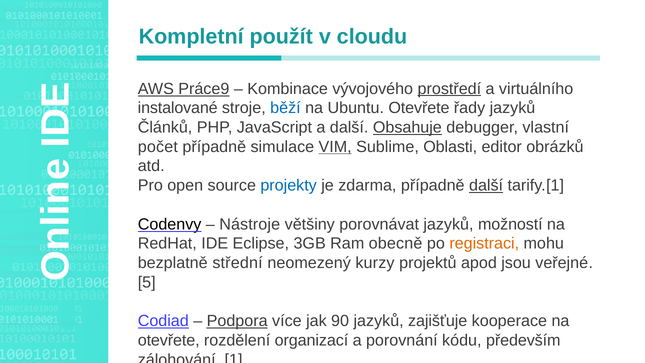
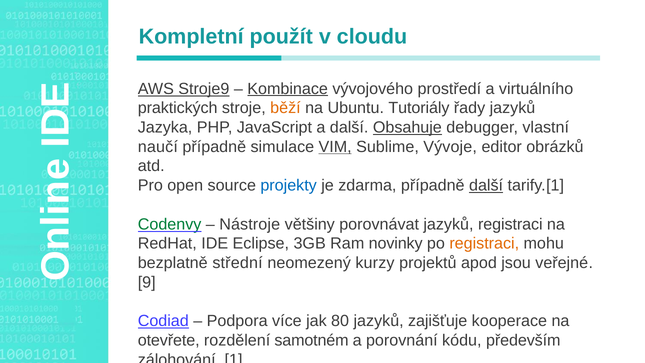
Práce9: Práce9 -> Stroje9 (204, 89)
Kombinace underline: none -> present (288, 89)
prostředí underline: present -> none (449, 89)
instalované: instalované -> praktických (178, 108)
běží colour: blue -> orange (285, 108)
Ubuntu Otevřete: Otevřete -> Tutoriály (419, 108)
Článků: Článků -> Jazyka (165, 127)
počet: počet -> naučí (158, 147)
Oblasti: Oblasti -> Vývoje (450, 147)
Codenvy colour: black -> green (170, 224)
jazyků možností: možností -> registraci (510, 224)
obecně: obecně -> novinky (396, 243)
5: 5 -> 9 (147, 282)
Podpora underline: present -> none (237, 321)
90: 90 -> 80 (340, 321)
organizací: organizací -> samotném (312, 340)
